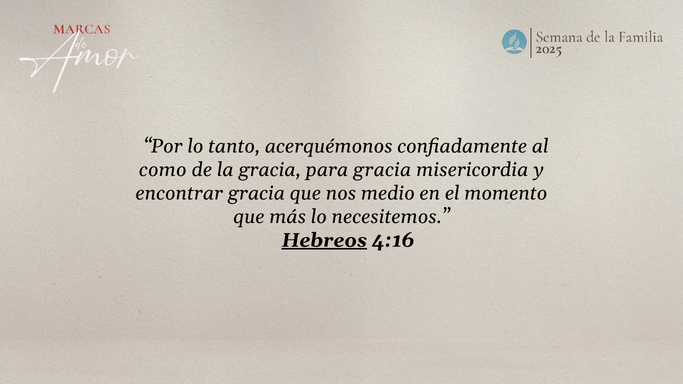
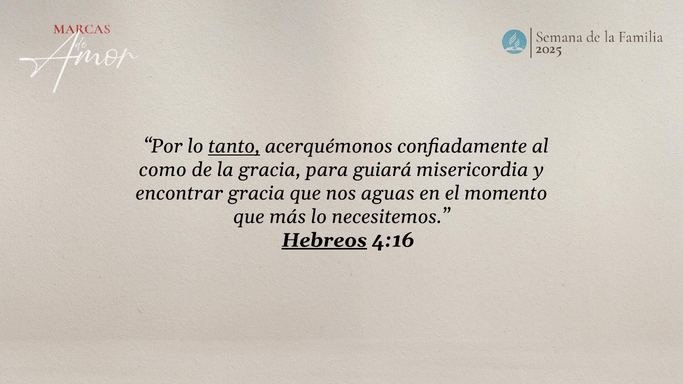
tanto underline: none -> present (234, 147)
para gracia: gracia -> guiará (382, 170)
medio: medio -> aguas (388, 193)
